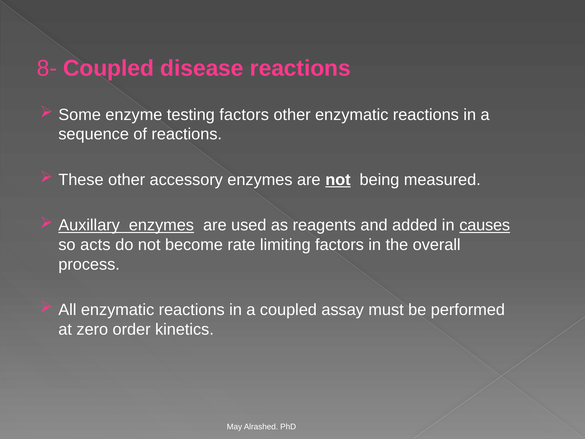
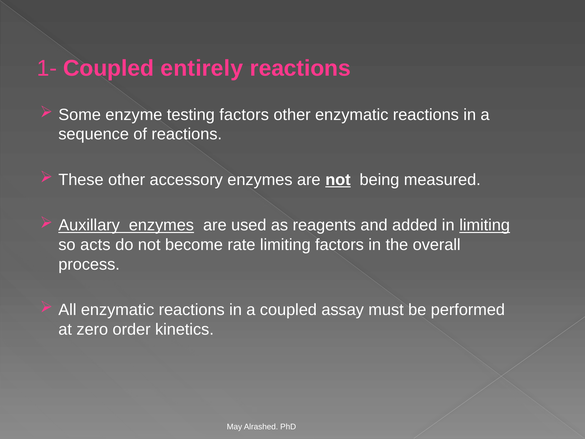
8-: 8- -> 1- (47, 68)
disease: disease -> entirely (202, 68)
in causes: causes -> limiting (485, 225)
